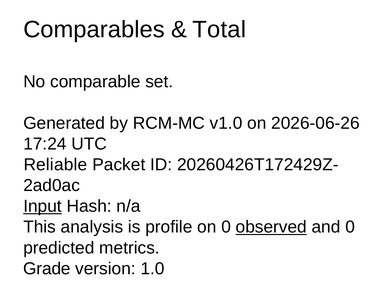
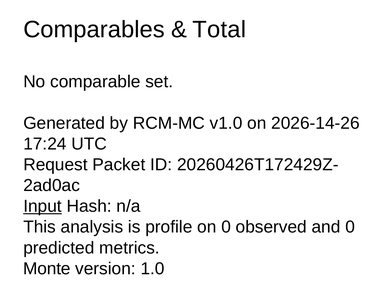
2026-06-26: 2026-06-26 -> 2026-14-26 (315, 123)
Reliable: Reliable -> Request (55, 165)
observed underline: present -> none (271, 227)
Grade: Grade -> Monte (47, 268)
